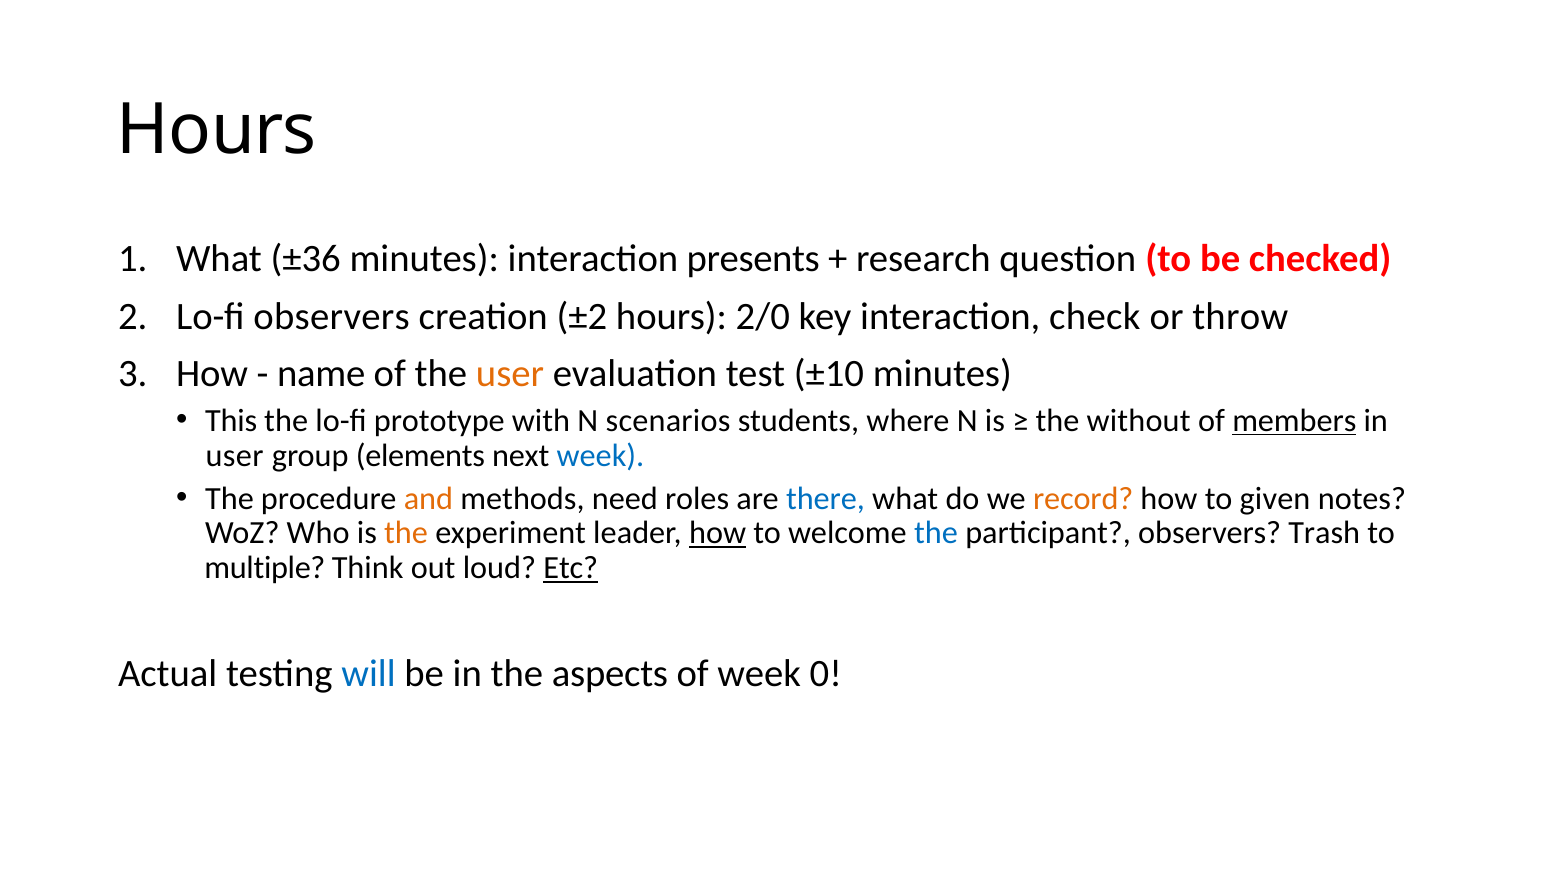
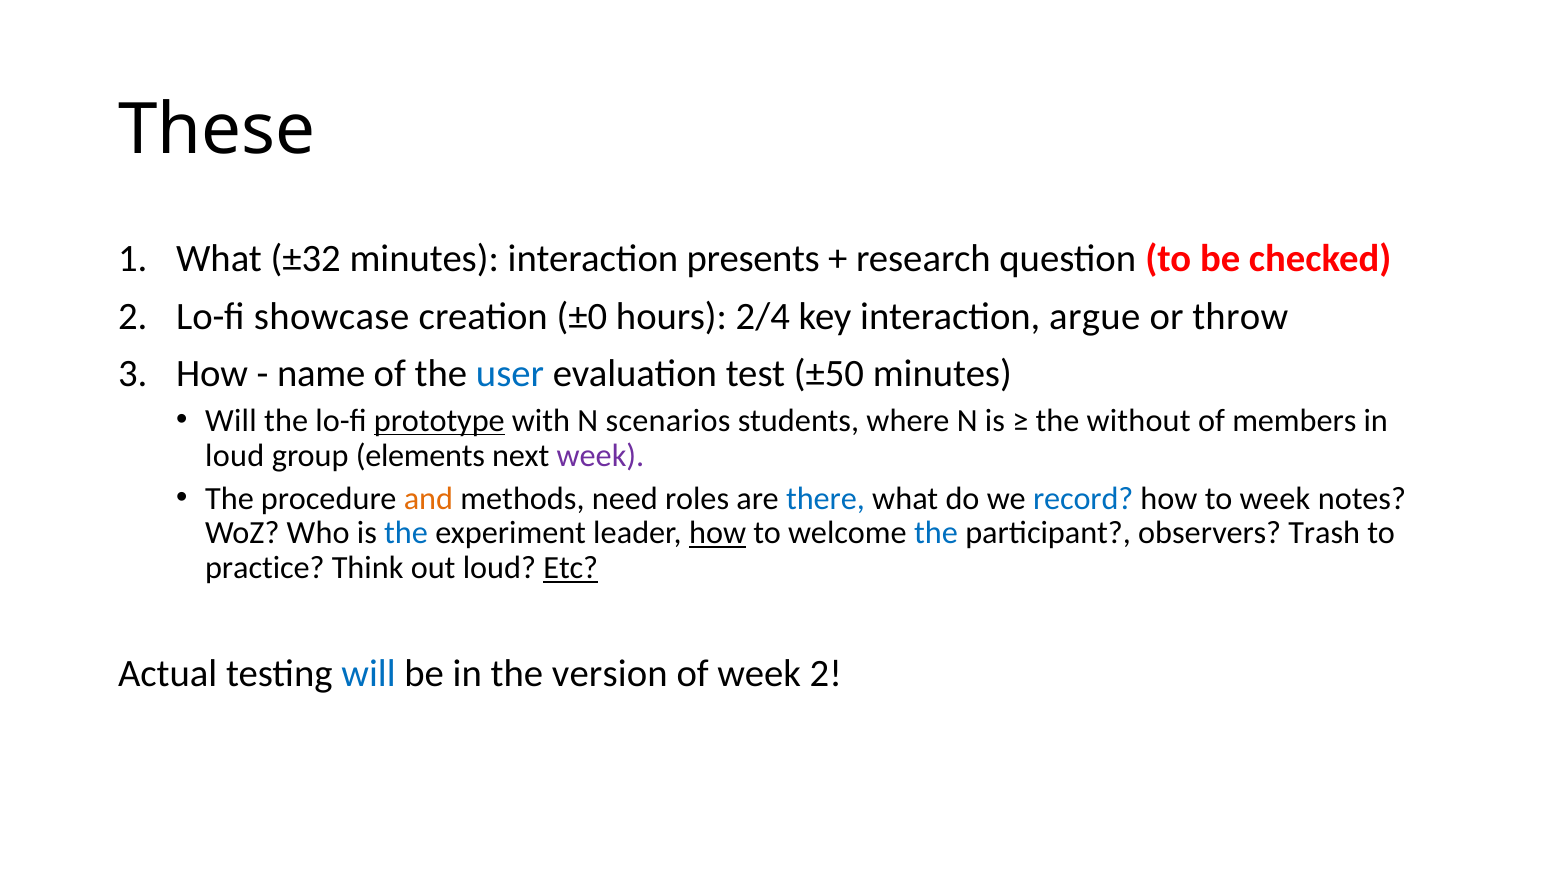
Hours: Hours -> These (217, 130)
±36: ±36 -> ±32 (306, 258)
Lo-fi observers: observers -> showcase (332, 316)
±2: ±2 -> ±0 (582, 316)
2/0: 2/0 -> 2/4 (763, 316)
check: check -> argue (1095, 316)
user colour: orange -> blue (510, 374)
±10: ±10 -> ±50 (829, 374)
This: This -> Will (231, 421)
prototype underline: none -> present (439, 421)
members underline: present -> none (1294, 421)
user: user -> loud (235, 455)
week colour: blue -> purple (600, 455)
record colour: orange -> blue (1083, 498)
to given: given -> week (1275, 498)
the colour: orange -> blue (406, 533)
multiple: multiple -> practice (265, 568)
aspects: aspects -> version (610, 673)
week 0: 0 -> 2 (826, 673)
